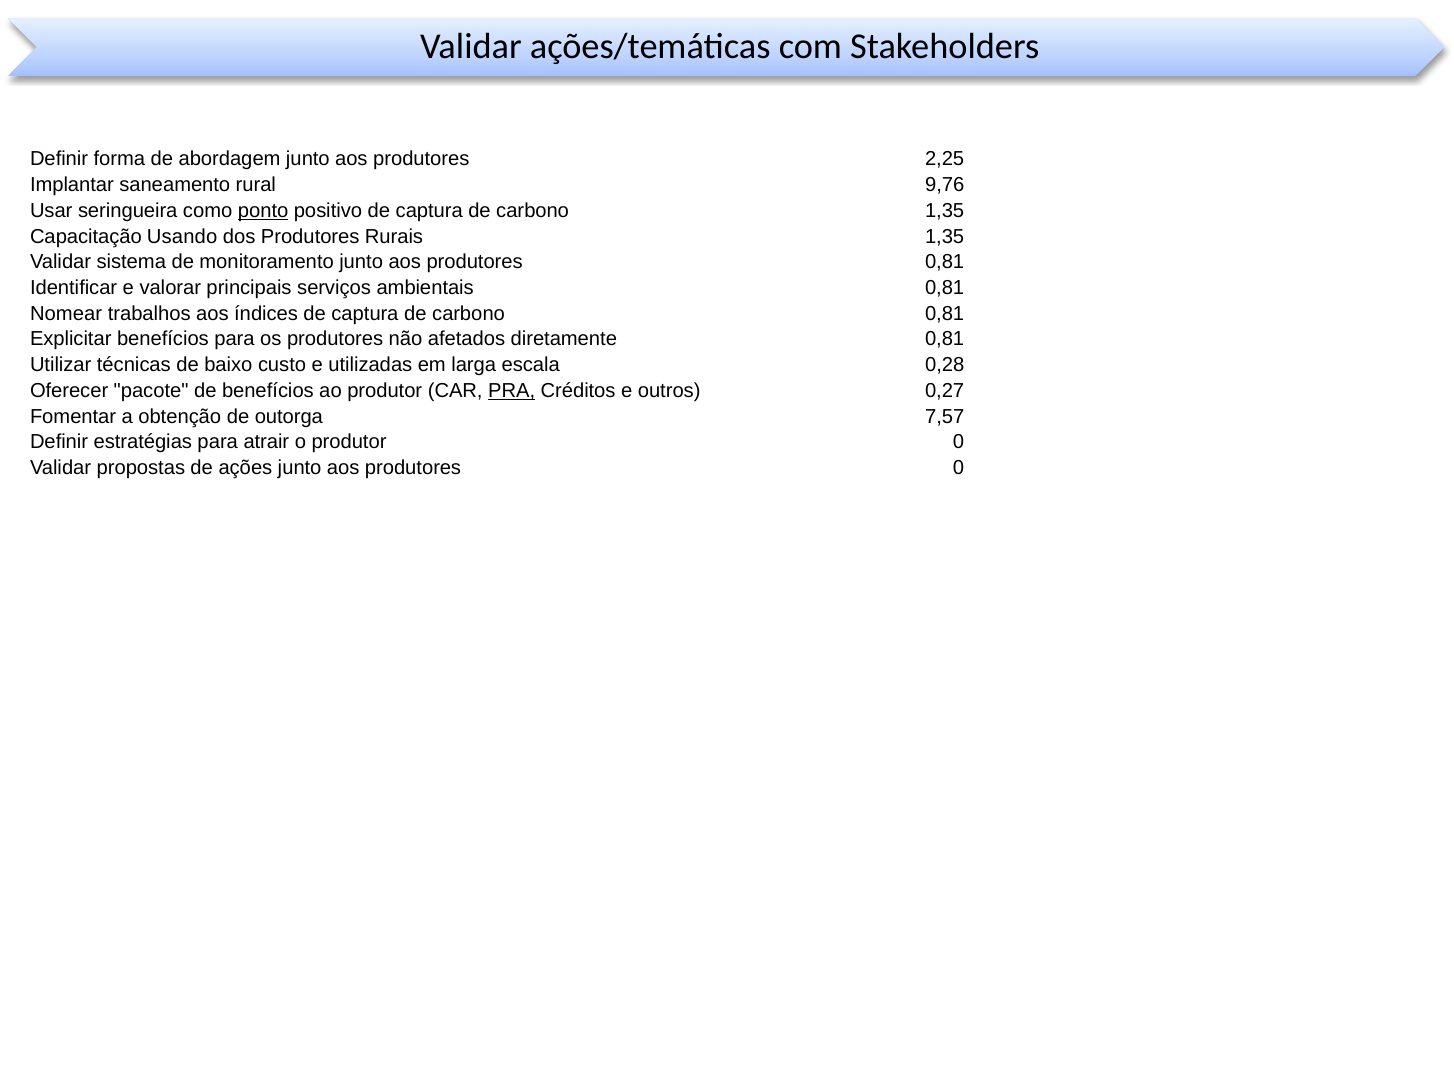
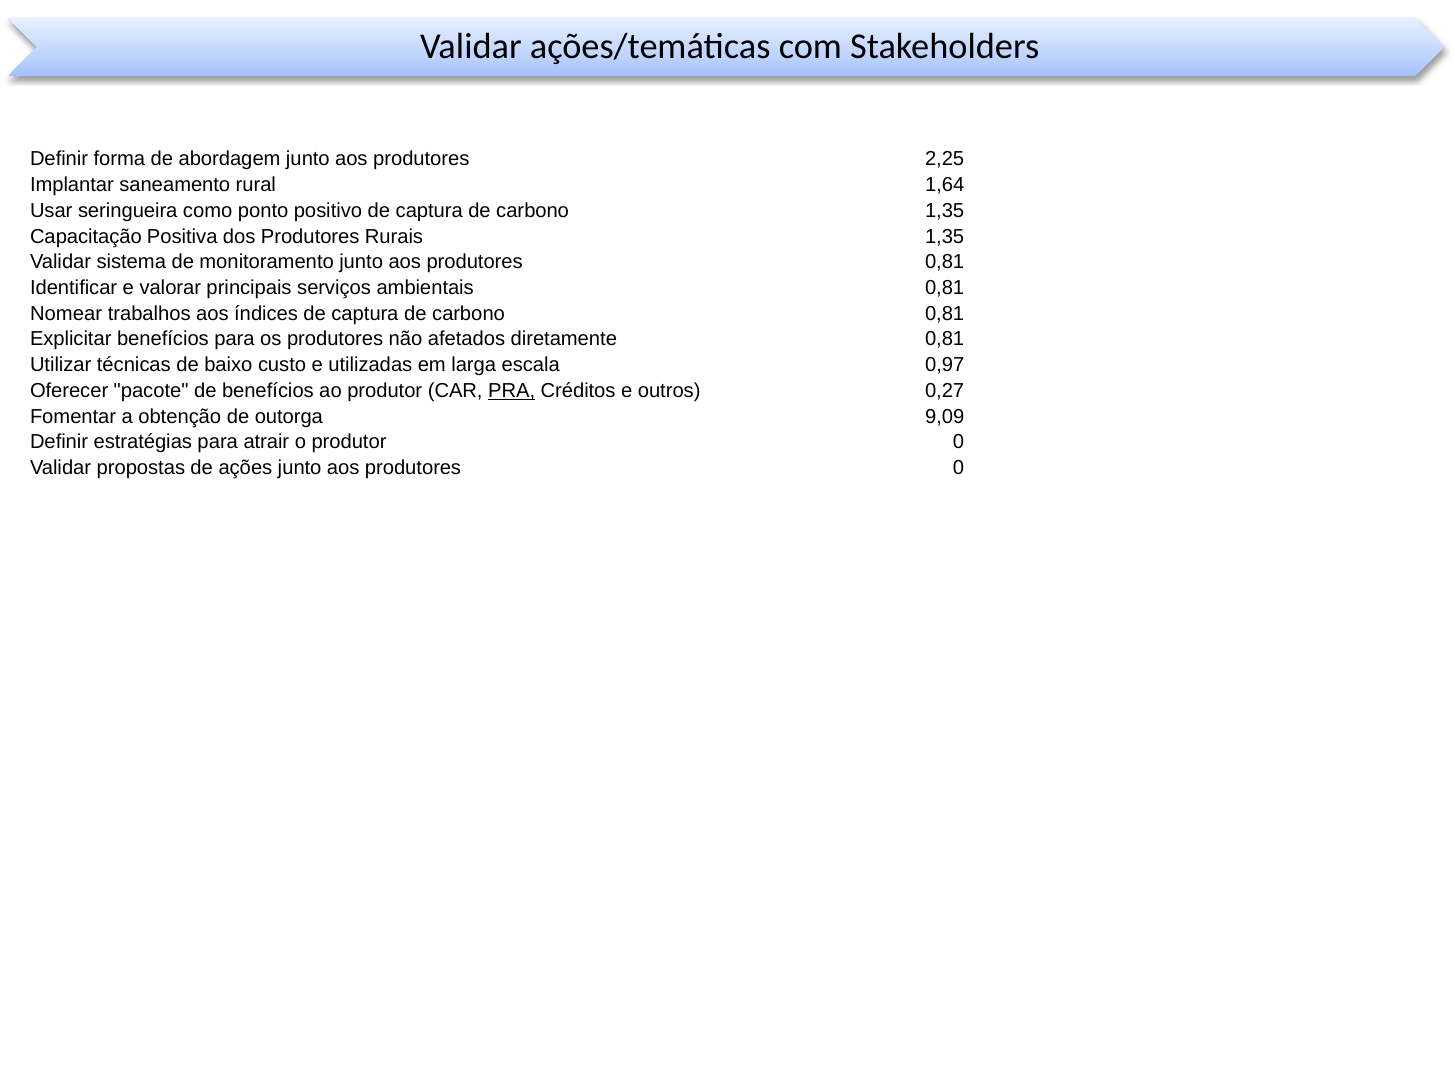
9,76: 9,76 -> 1,64 (945, 185)
ponto underline: present -> none (263, 211)
Usando: Usando -> Positiva (182, 236)
0,28: 0,28 -> 0,97 (945, 365)
7,57: 7,57 -> 9,09 (945, 416)
